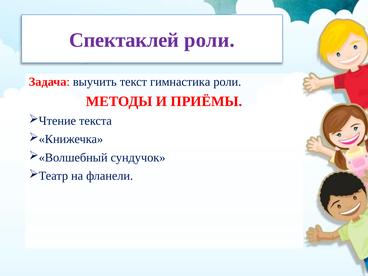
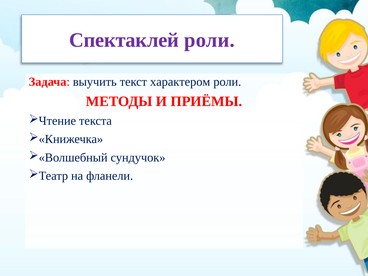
гимнастика: гимнастика -> характером (180, 82)
